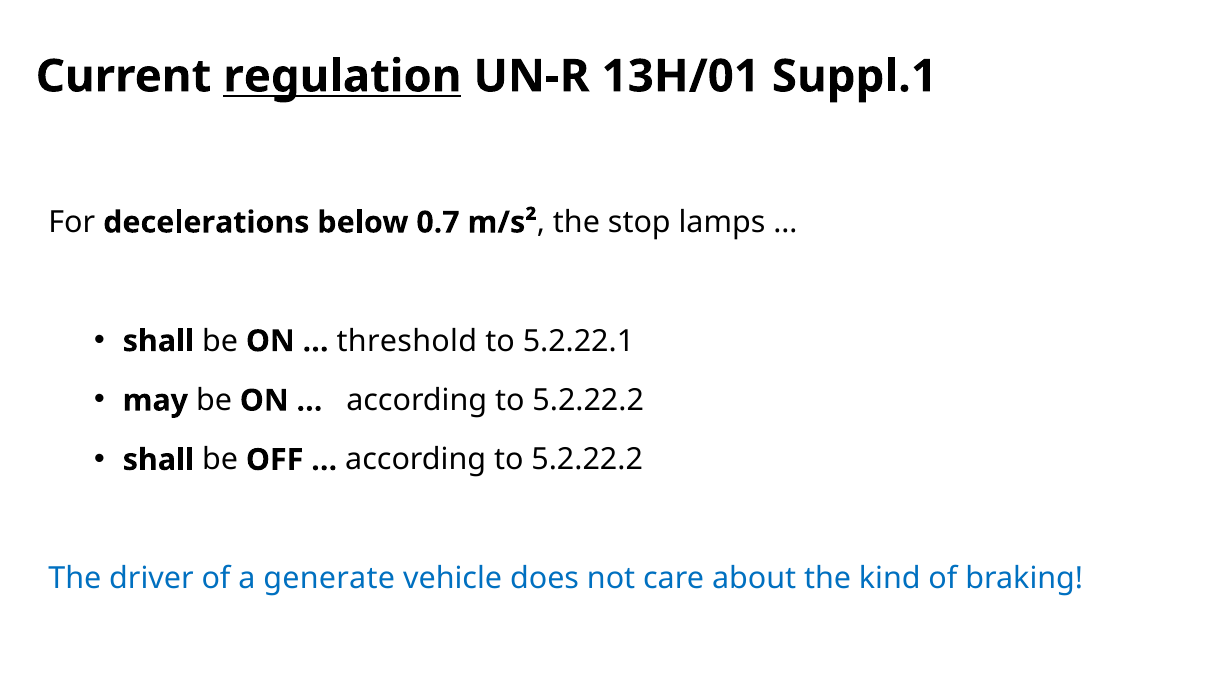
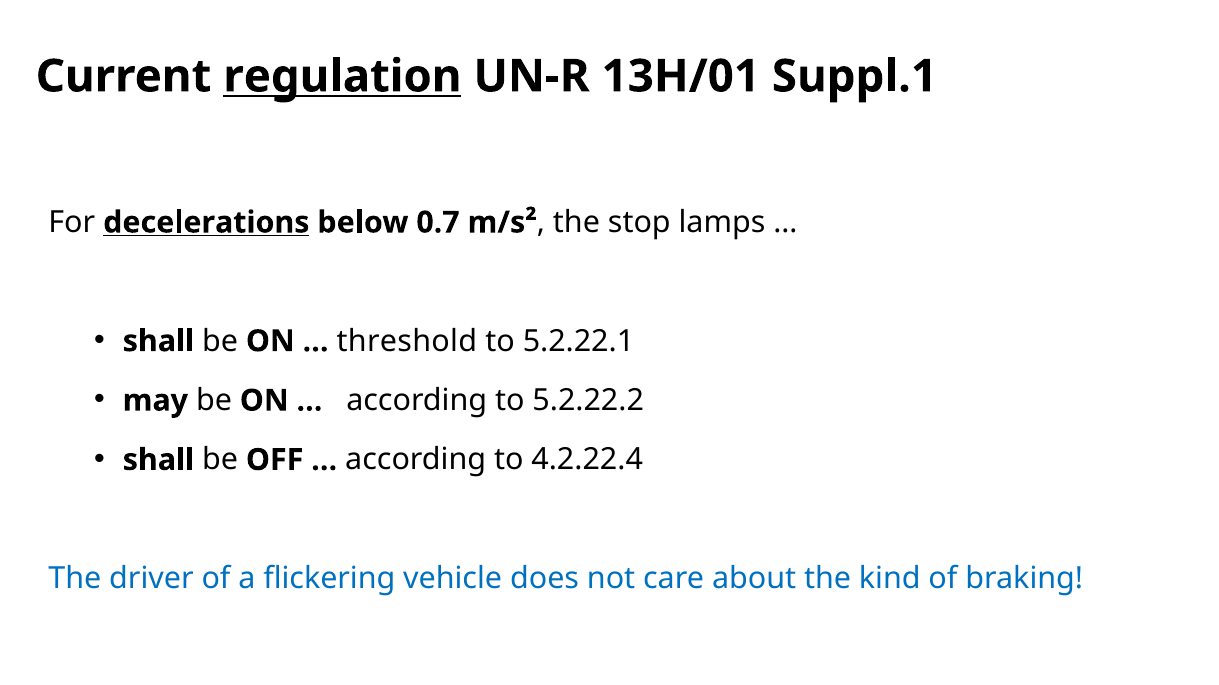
decelerations underline: none -> present (206, 223)
5.2.22.2: 5.2.22.2 -> 4.2.22.4 (587, 460)
generate: generate -> flickering (329, 579)
